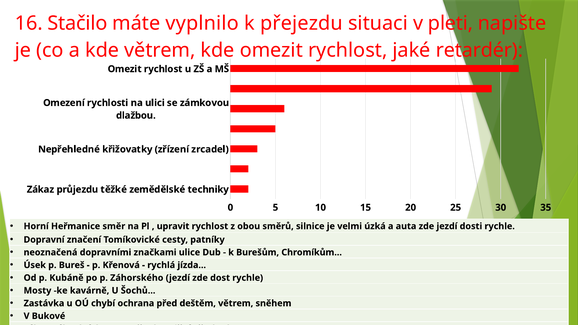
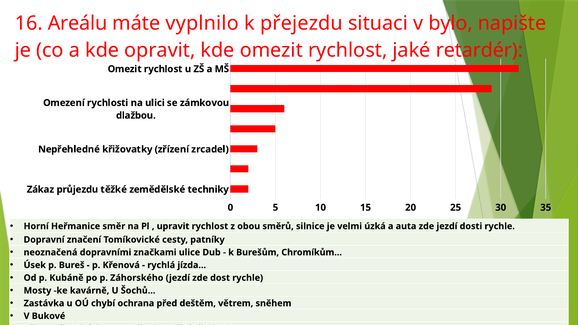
Stačilo: Stačilo -> Areálu (78, 23)
pleti: pleti -> bylo (451, 23)
kde větrem: větrem -> opravit (160, 50)
